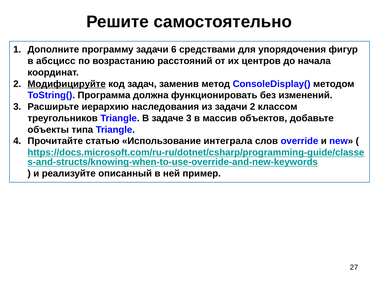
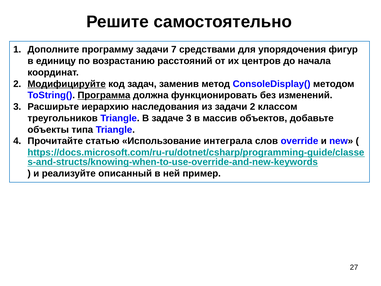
6: 6 -> 7 (174, 50)
абсцисс: абсцисс -> единицу (56, 61)
Программа underline: none -> present (104, 95)
